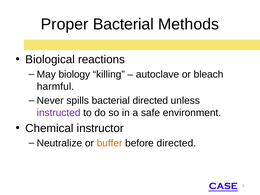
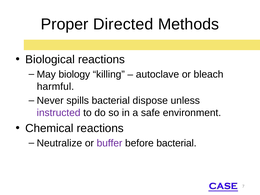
Proper Bacterial: Bacterial -> Directed (123, 24)
bacterial directed: directed -> dispose (150, 101)
Chemical instructor: instructor -> reactions (100, 128)
buffer colour: orange -> purple (110, 143)
before directed: directed -> bacterial (176, 143)
